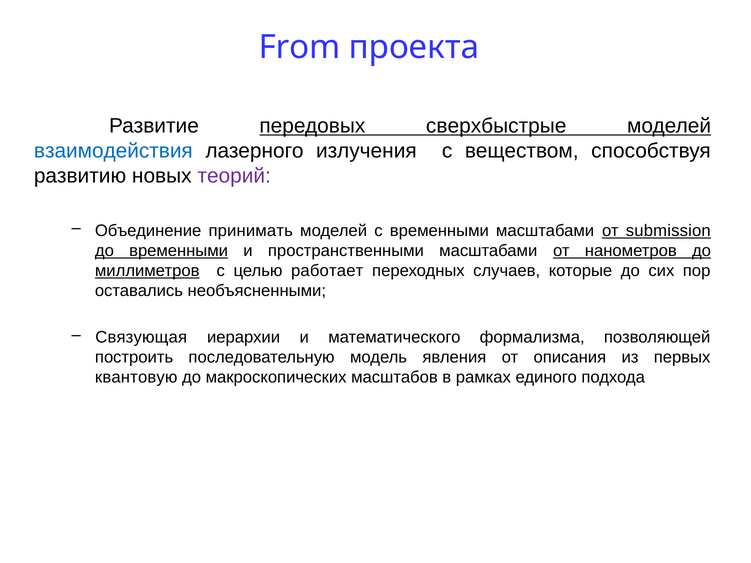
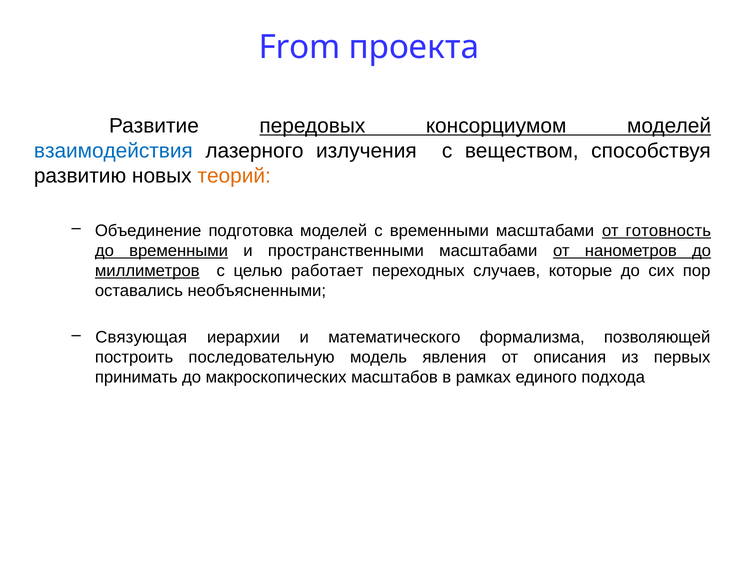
сверхбыстрые: сверхбыстрые -> консорциумом (496, 126)
теорий colour: purple -> orange (234, 176)
принимать: принимать -> подготовка (251, 231)
submission: submission -> готовность (668, 231)
квантовую: квантовую -> принимать (136, 378)
